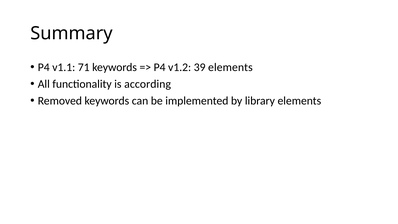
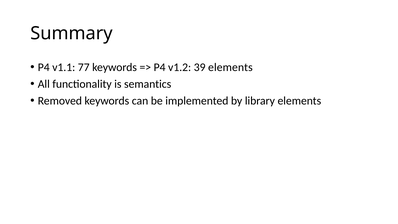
71: 71 -> 77 (84, 67)
according: according -> semantics (148, 84)
